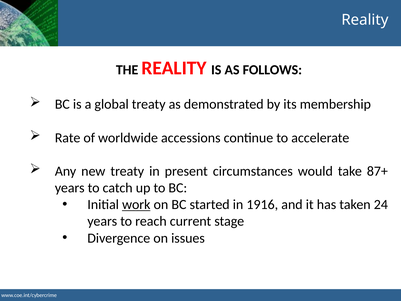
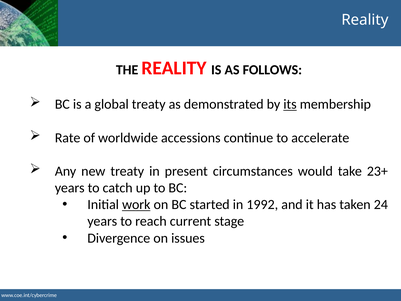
its underline: none -> present (290, 104)
87+: 87+ -> 23+ (377, 171)
1916: 1916 -> 1992 (262, 204)
